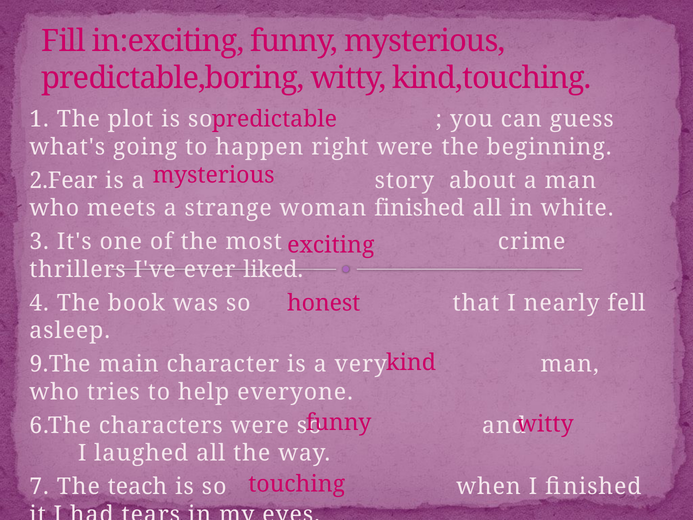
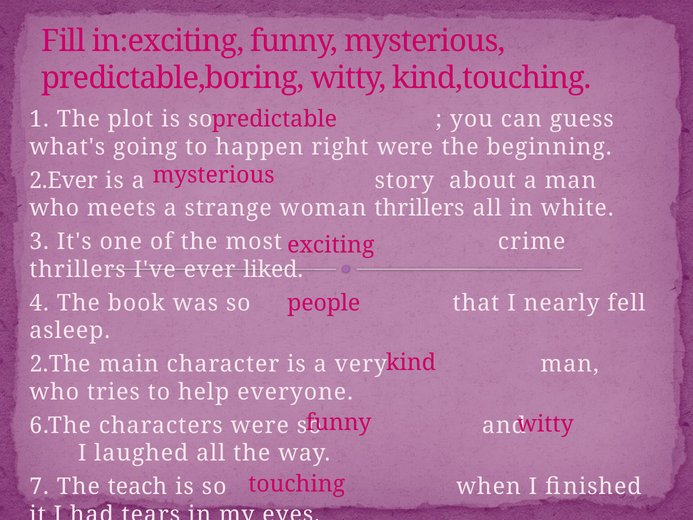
2.Fear: 2.Fear -> 2.Ever (63, 180)
woman finished: finished -> thrillers (419, 208)
honest: honest -> people (324, 303)
9.The: 9.The -> 2.The (60, 364)
